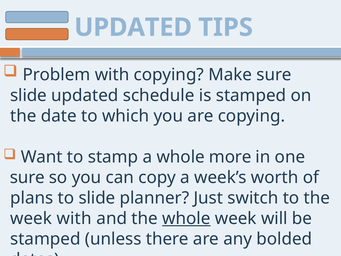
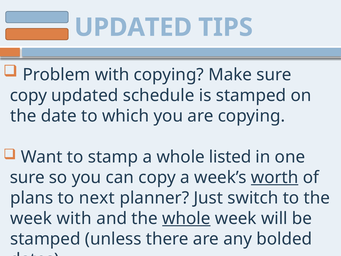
slide: slide -> copy (29, 96)
more: more -> listed (230, 157)
worth underline: none -> present (275, 177)
to slide: slide -> next (97, 198)
